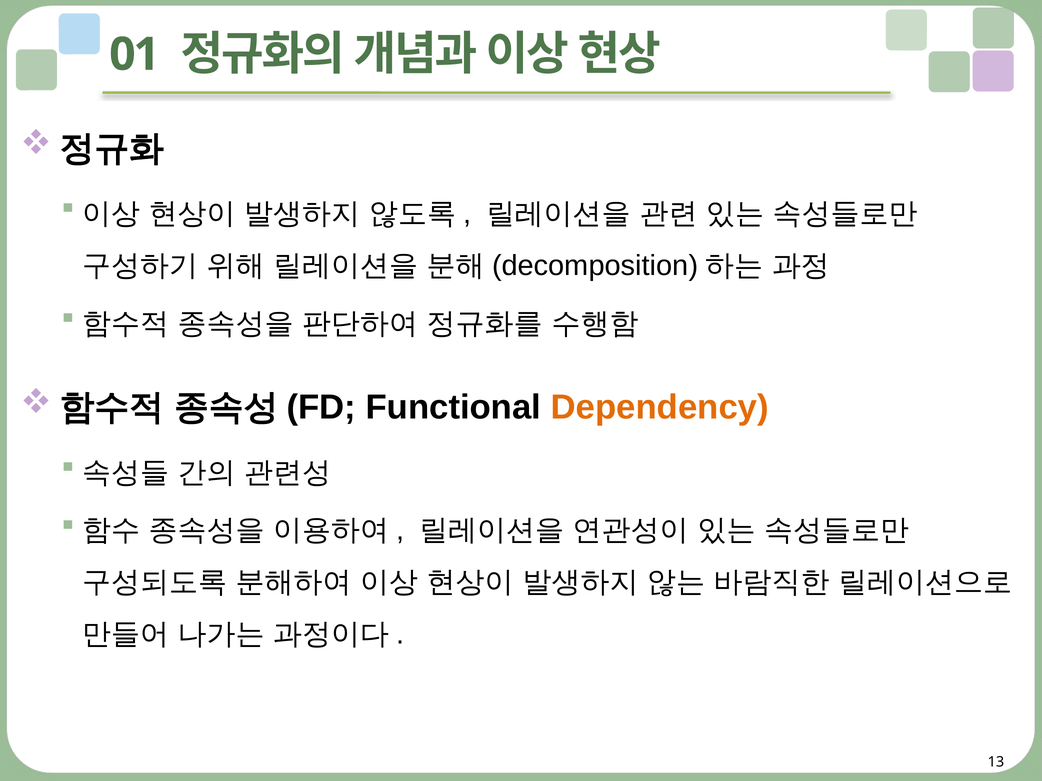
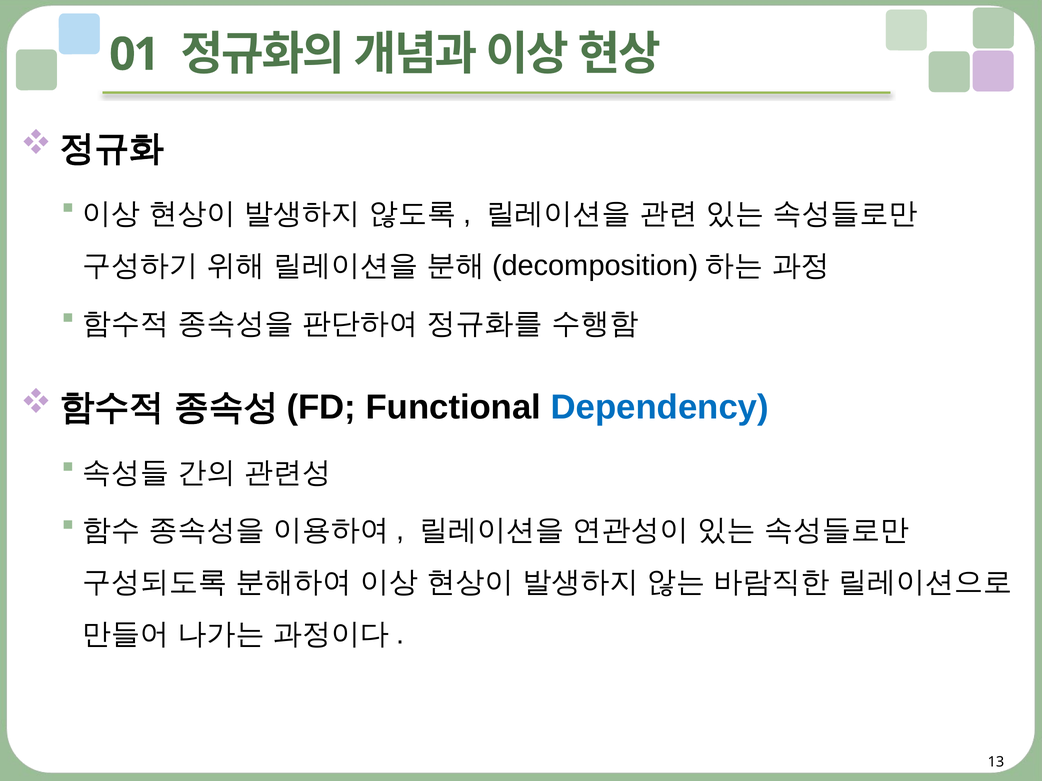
Dependency colour: orange -> blue (660, 407)
